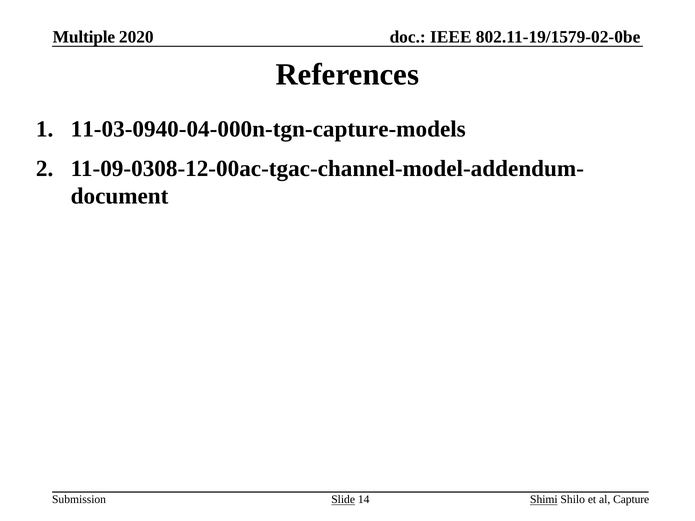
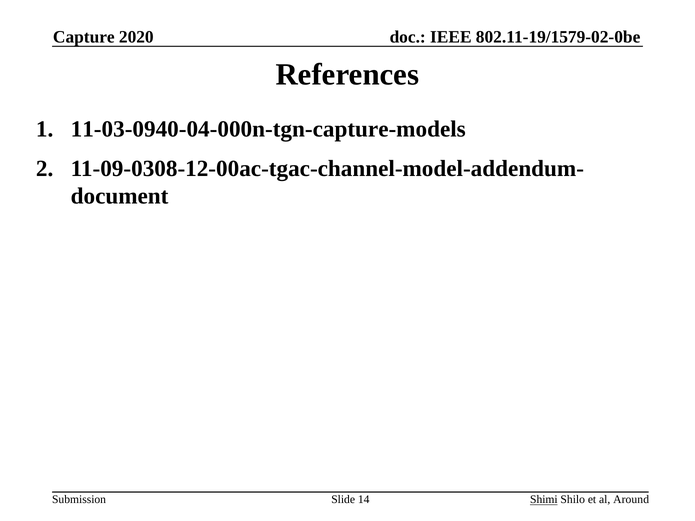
Multiple: Multiple -> Capture (84, 37)
Slide underline: present -> none (343, 500)
Capture: Capture -> Around (631, 500)
